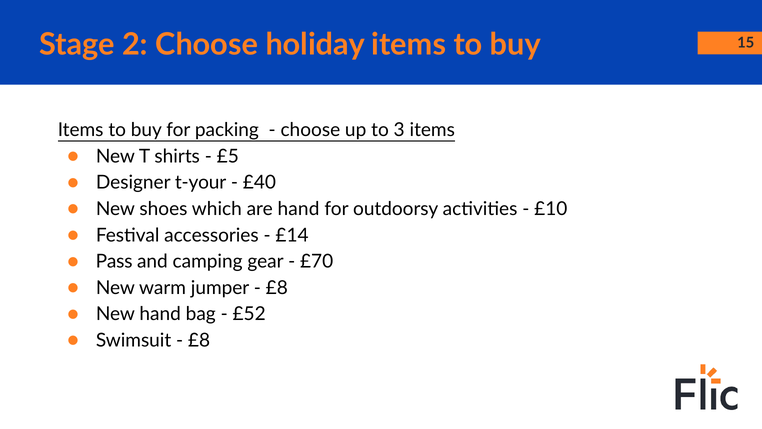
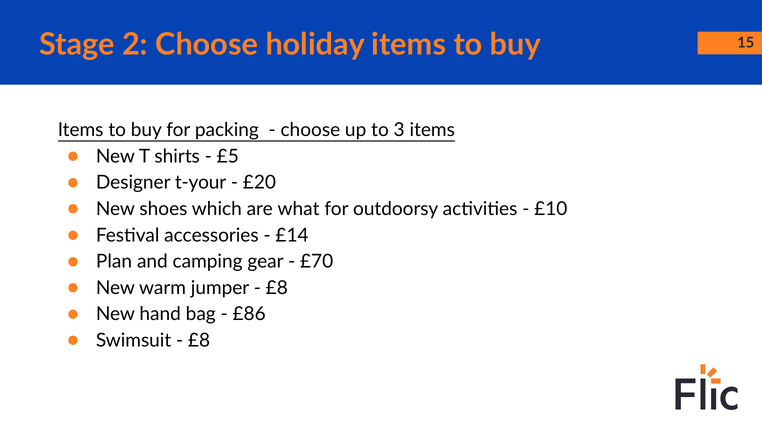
£40: £40 -> £20 (259, 182)
are hand: hand -> what (299, 209)
Pass: Pass -> Plan (114, 261)
£52: £52 -> £86 (249, 314)
